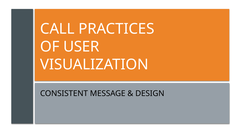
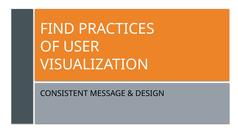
CALL: CALL -> FIND (57, 29)
